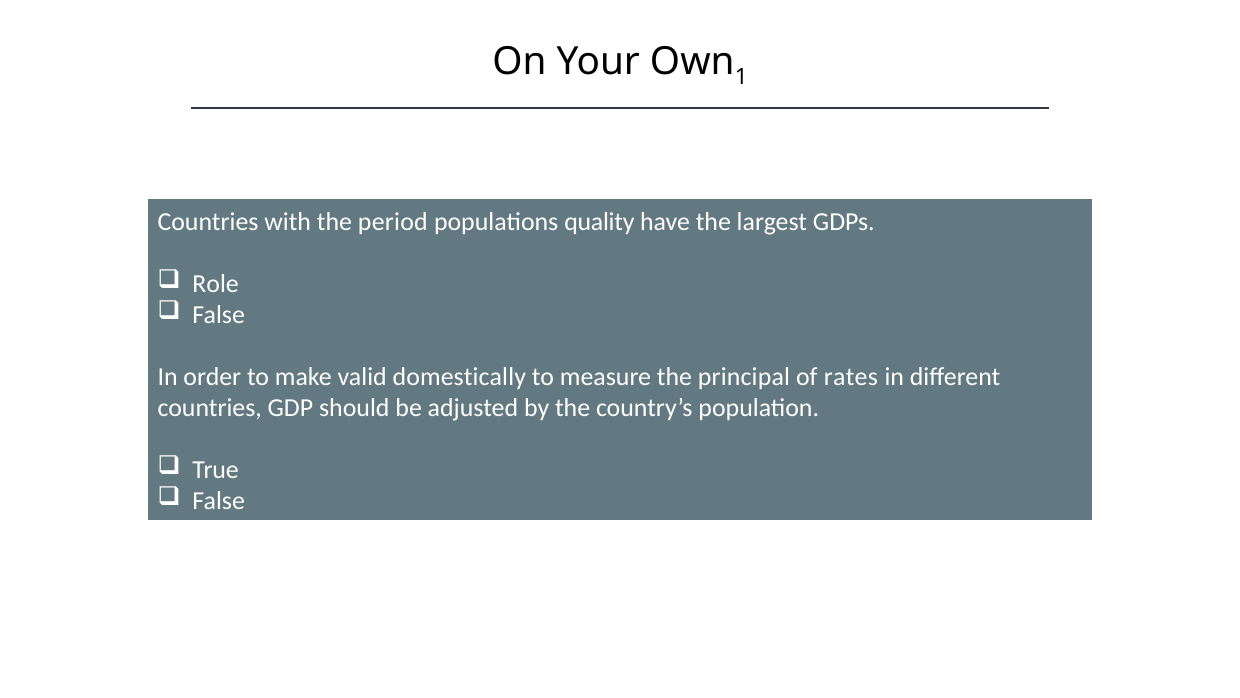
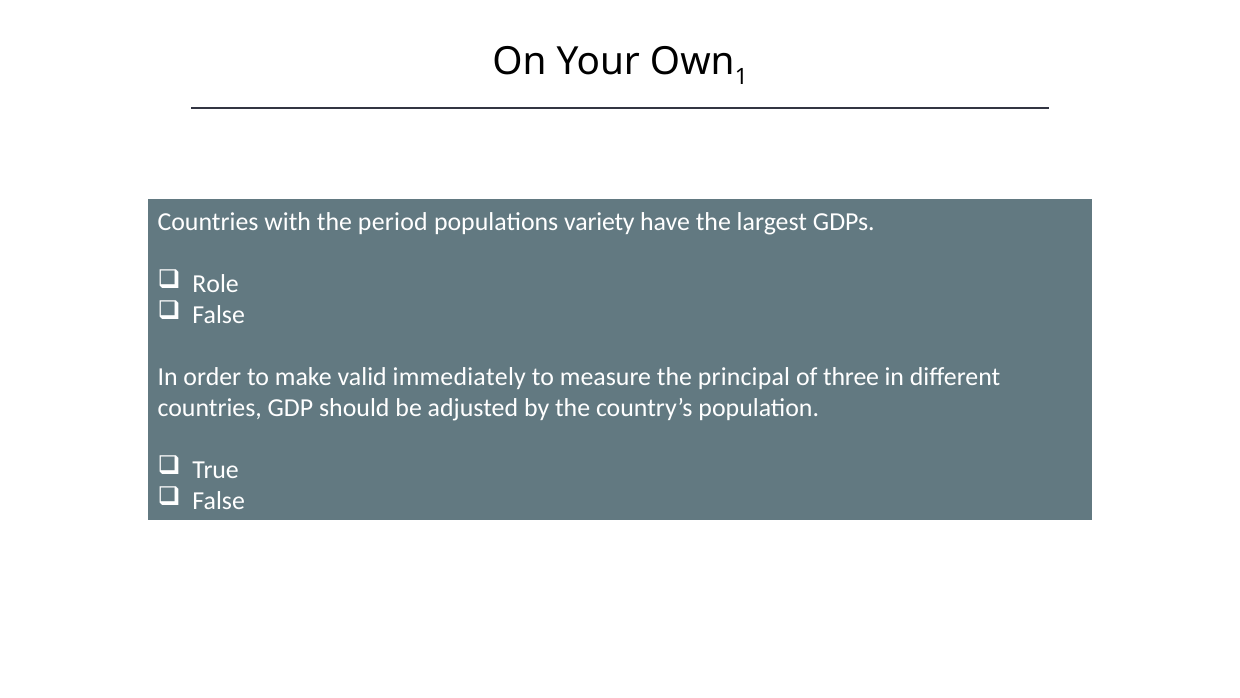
quality: quality -> variety (599, 222)
domestically: domestically -> immediately (459, 377)
rates: rates -> three (851, 377)
